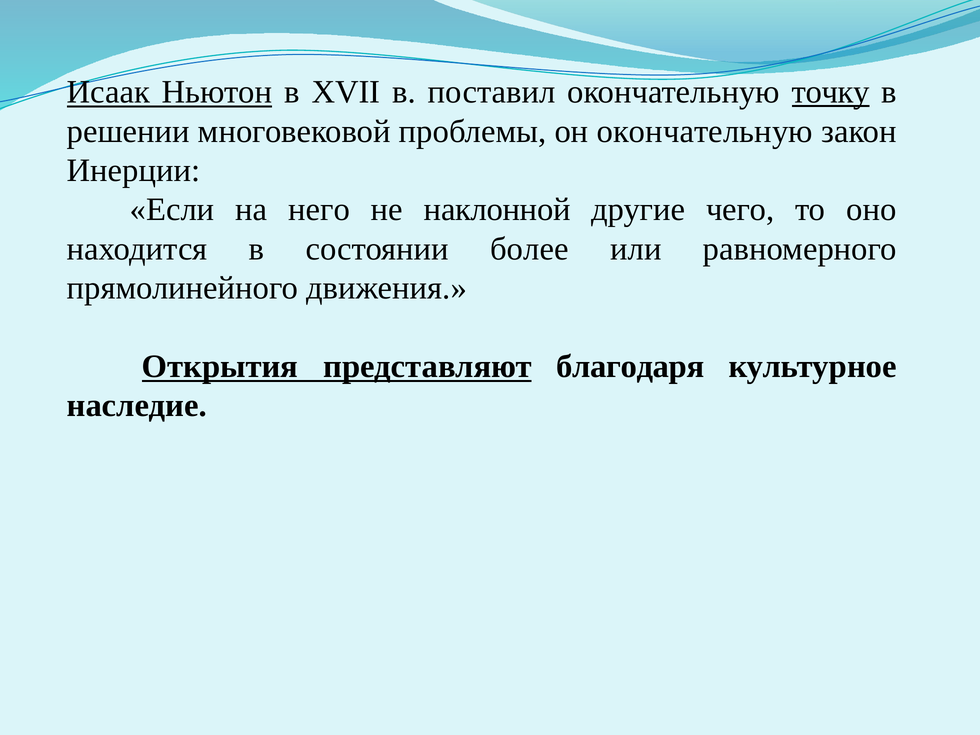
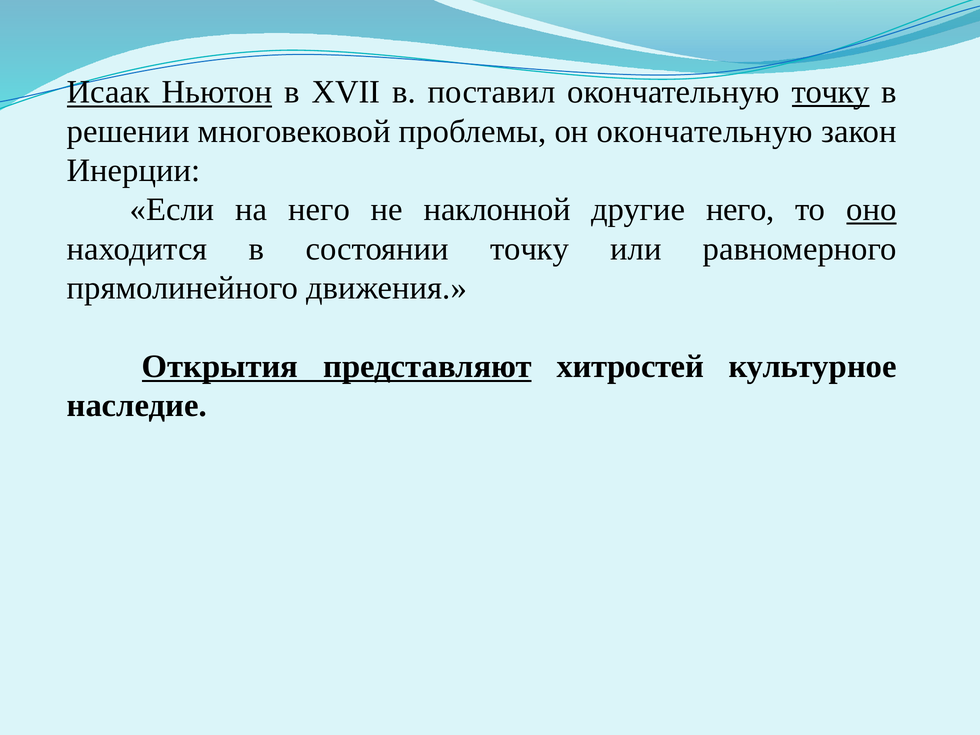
другие чего: чего -> него (740, 210)
оно underline: none -> present (871, 210)
состоянии более: более -> точку (530, 249)
благодаря: благодаря -> хитростей (630, 366)
